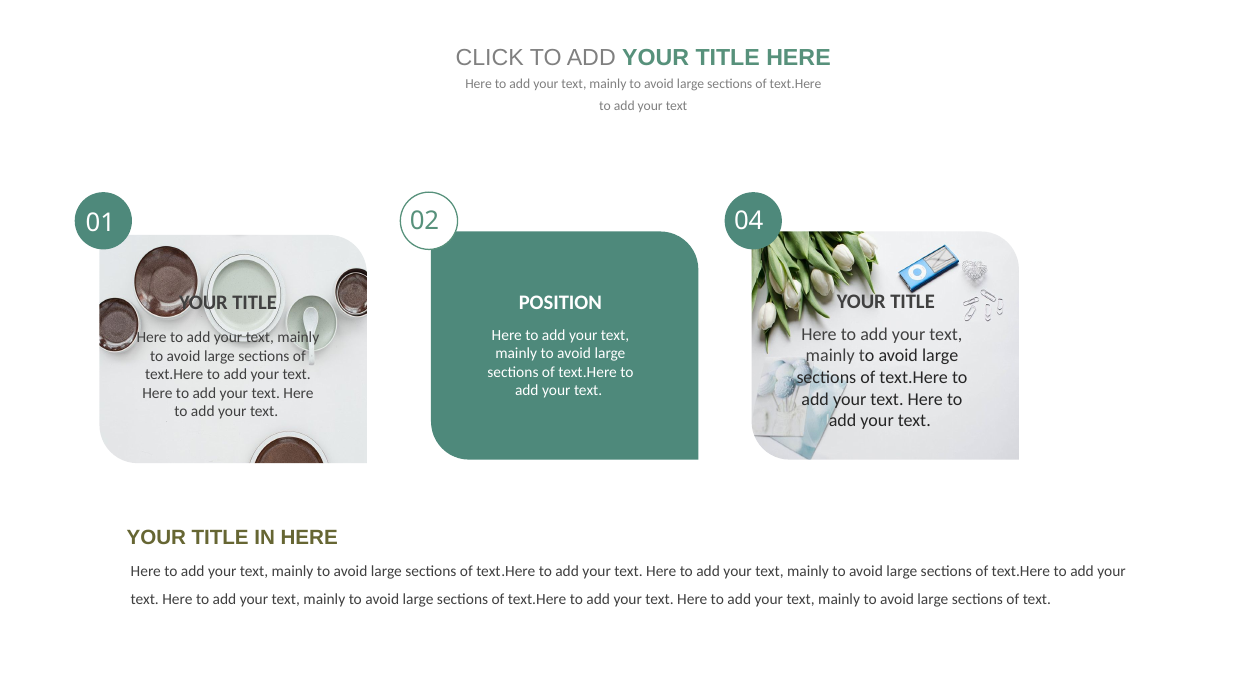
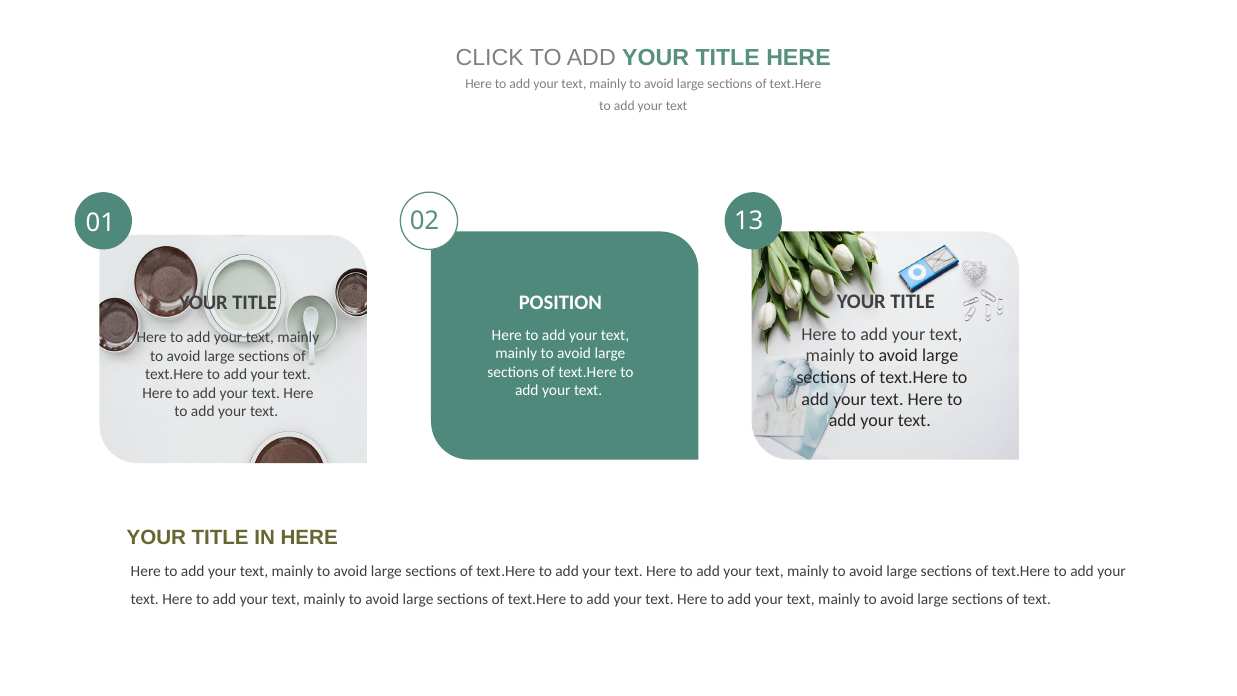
04: 04 -> 13 (749, 221)
